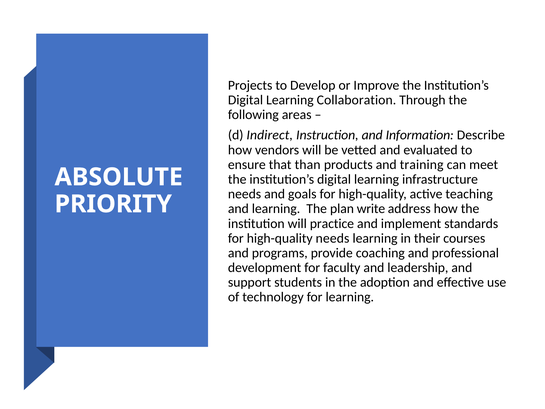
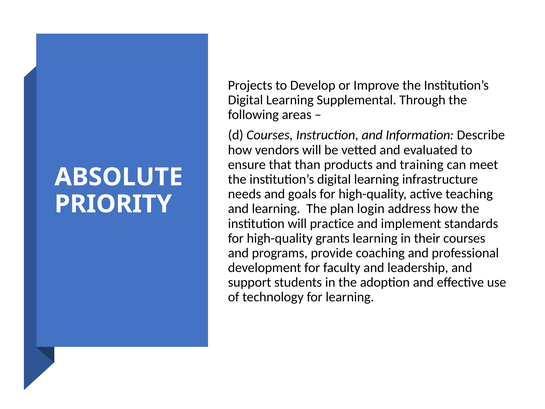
Collaboration: Collaboration -> Supplemental (357, 100)
d Indirect: Indirect -> Courses (270, 135)
write: write -> login (371, 209)
high-quality needs: needs -> grants (333, 238)
